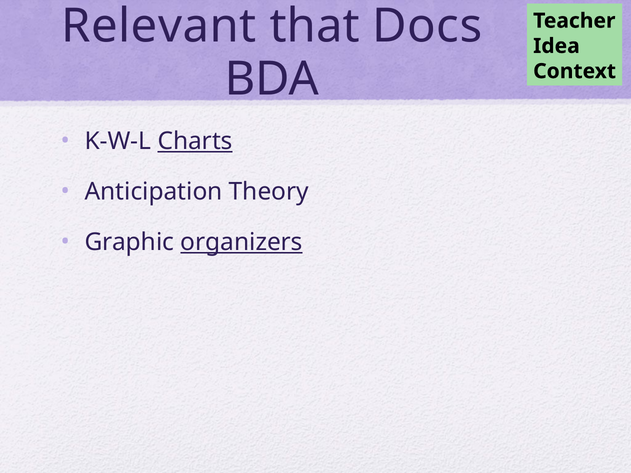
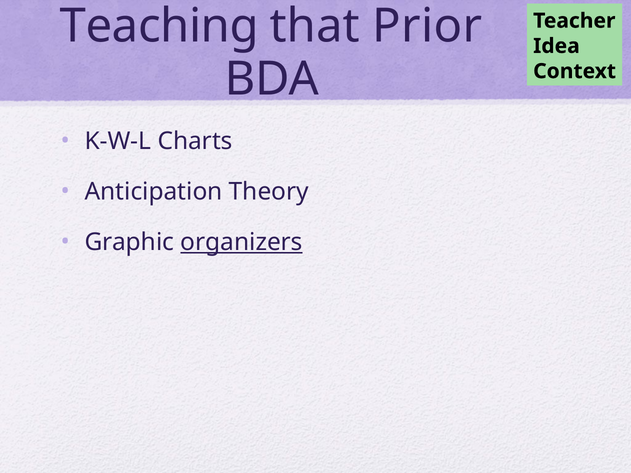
Relevant: Relevant -> Teaching (159, 26)
Docs: Docs -> Prior (427, 26)
Charts underline: present -> none (195, 141)
